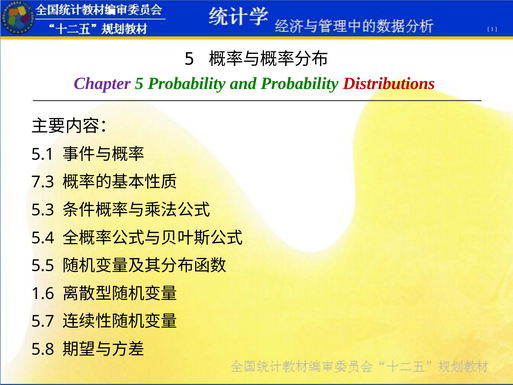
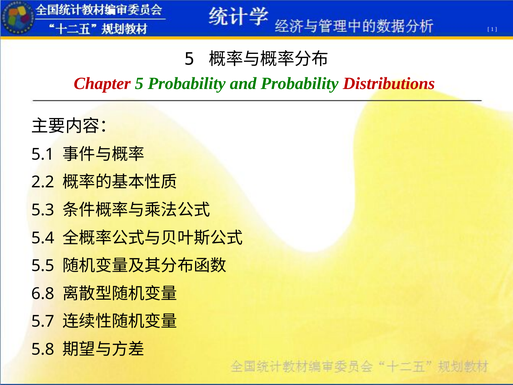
Chapter colour: purple -> red (102, 84)
7.3: 7.3 -> 2.2 (43, 182)
1.6: 1.6 -> 6.8 (43, 293)
